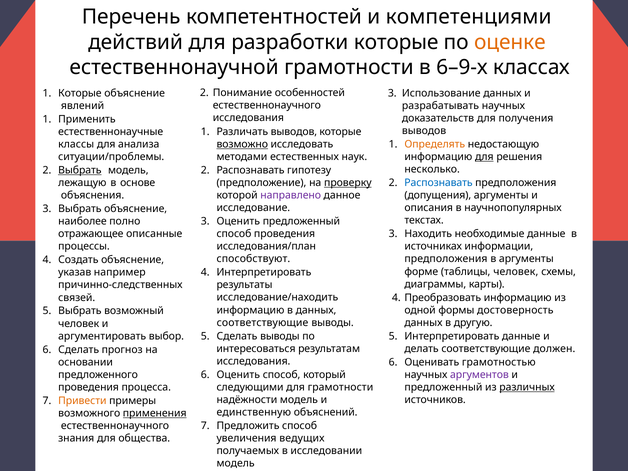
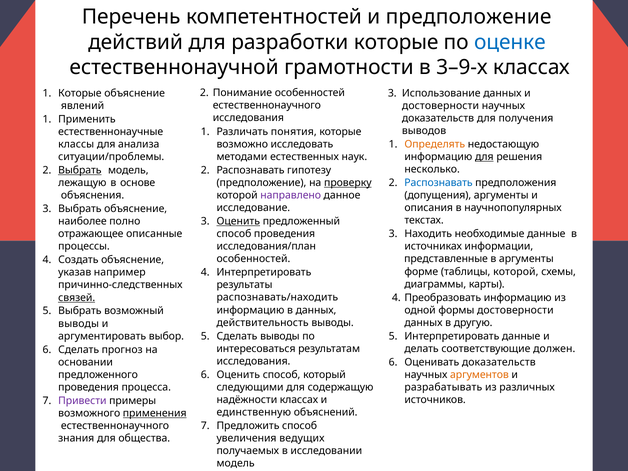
и компетенциями: компетенциями -> предположение (469, 17)
оценке colour: orange -> blue (510, 42)
6–9-х: 6–9-х -> 3–9-х (462, 67)
разрабатывать: разрабатывать -> достоверности (440, 106)
Различать выводов: выводов -> понятия (294, 132)
возможно underline: present -> none (242, 144)
Оценить underline: none -> present (238, 221)
способствуют: способствуют -> особенностей (253, 259)
предположения: предположения -> представленные (446, 259)
таблицы человек: человек -> которой (516, 272)
исследование/находить: исследование/находить -> распознавать/находить (277, 298)
связей underline: none -> present (77, 298)
формы достоверность: достоверность -> достоверности (515, 310)
соответствующие: соответствующие -> действительность (263, 323)
человек: человек -> выводы (79, 324)
Оценивать грамотностью: грамотностью -> доказательств (499, 362)
аргументов colour: purple -> orange (479, 375)
для грамотности: грамотности -> содержащую (341, 387)
предложенный: предложенный -> разрабатывать (443, 387)
различных underline: present -> none (527, 387)
надёжности модель: модель -> классах (299, 400)
Привести colour: orange -> purple (82, 401)
